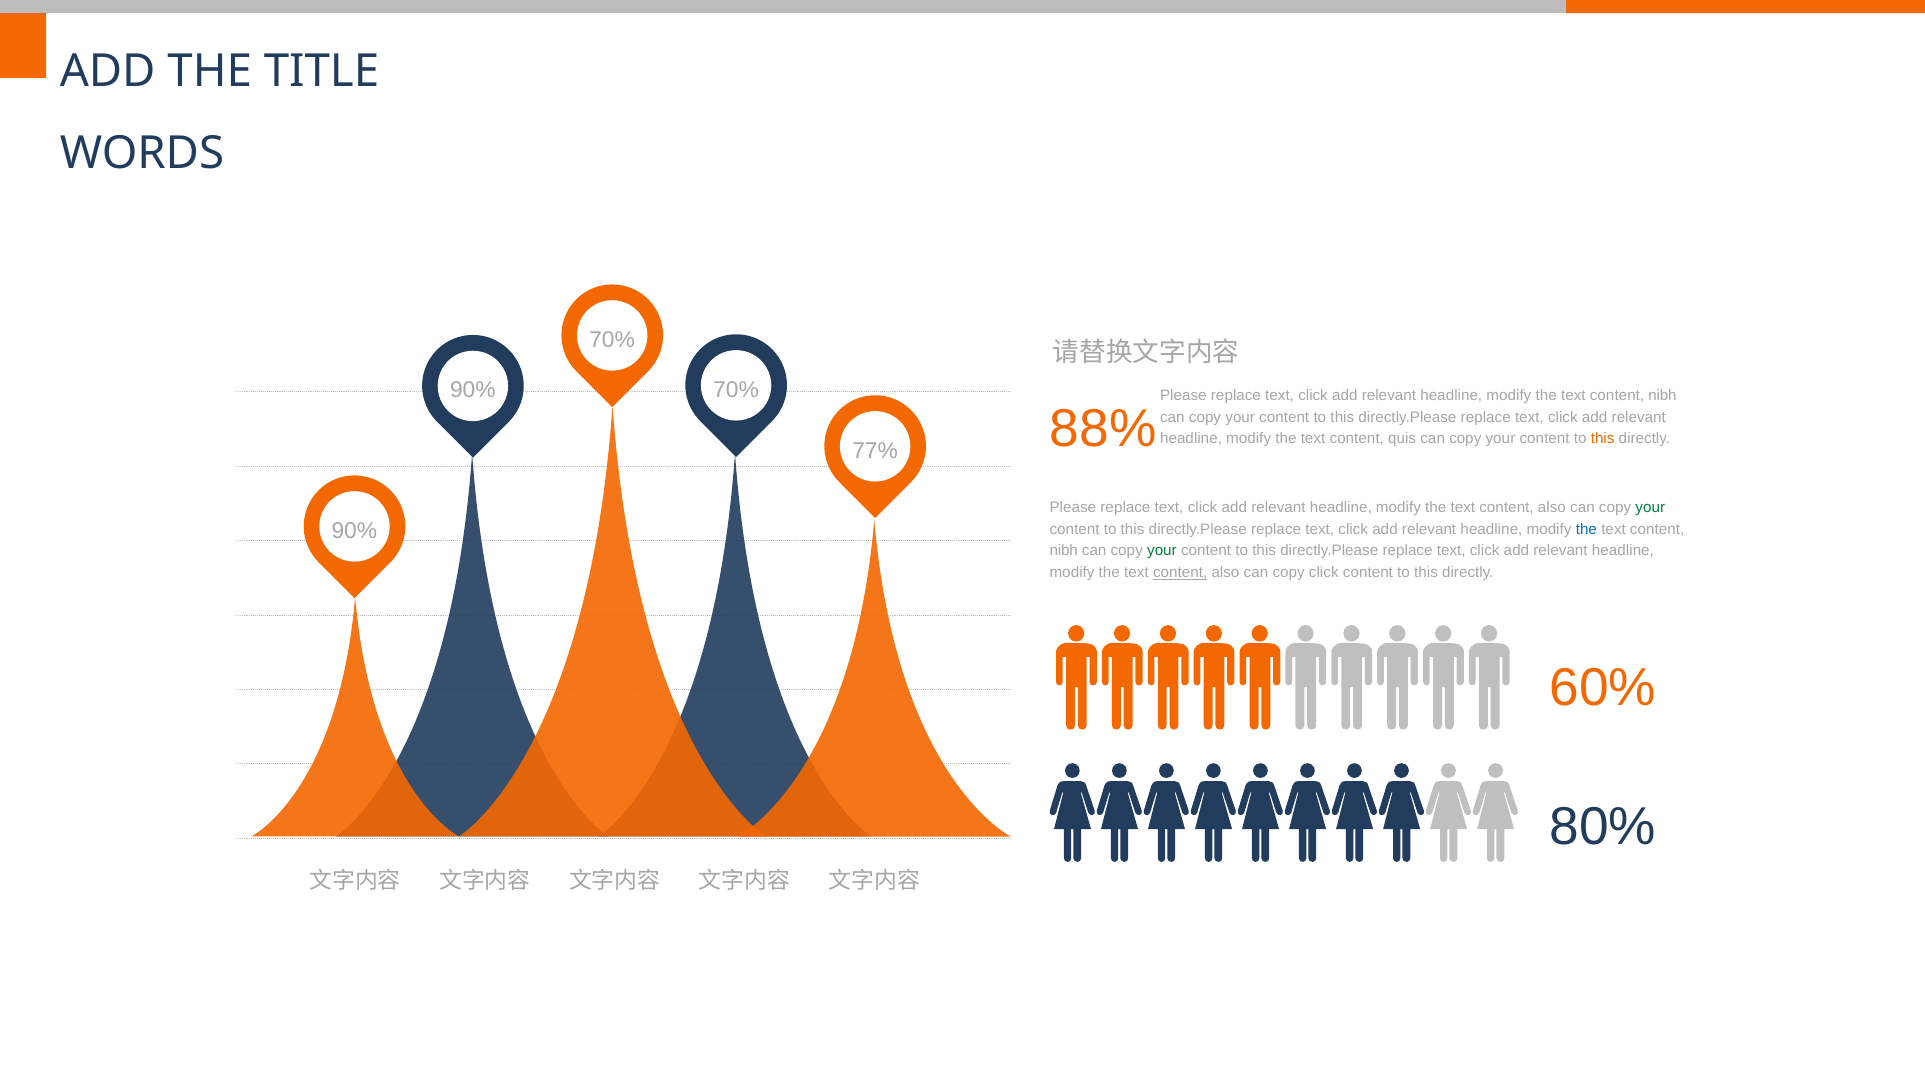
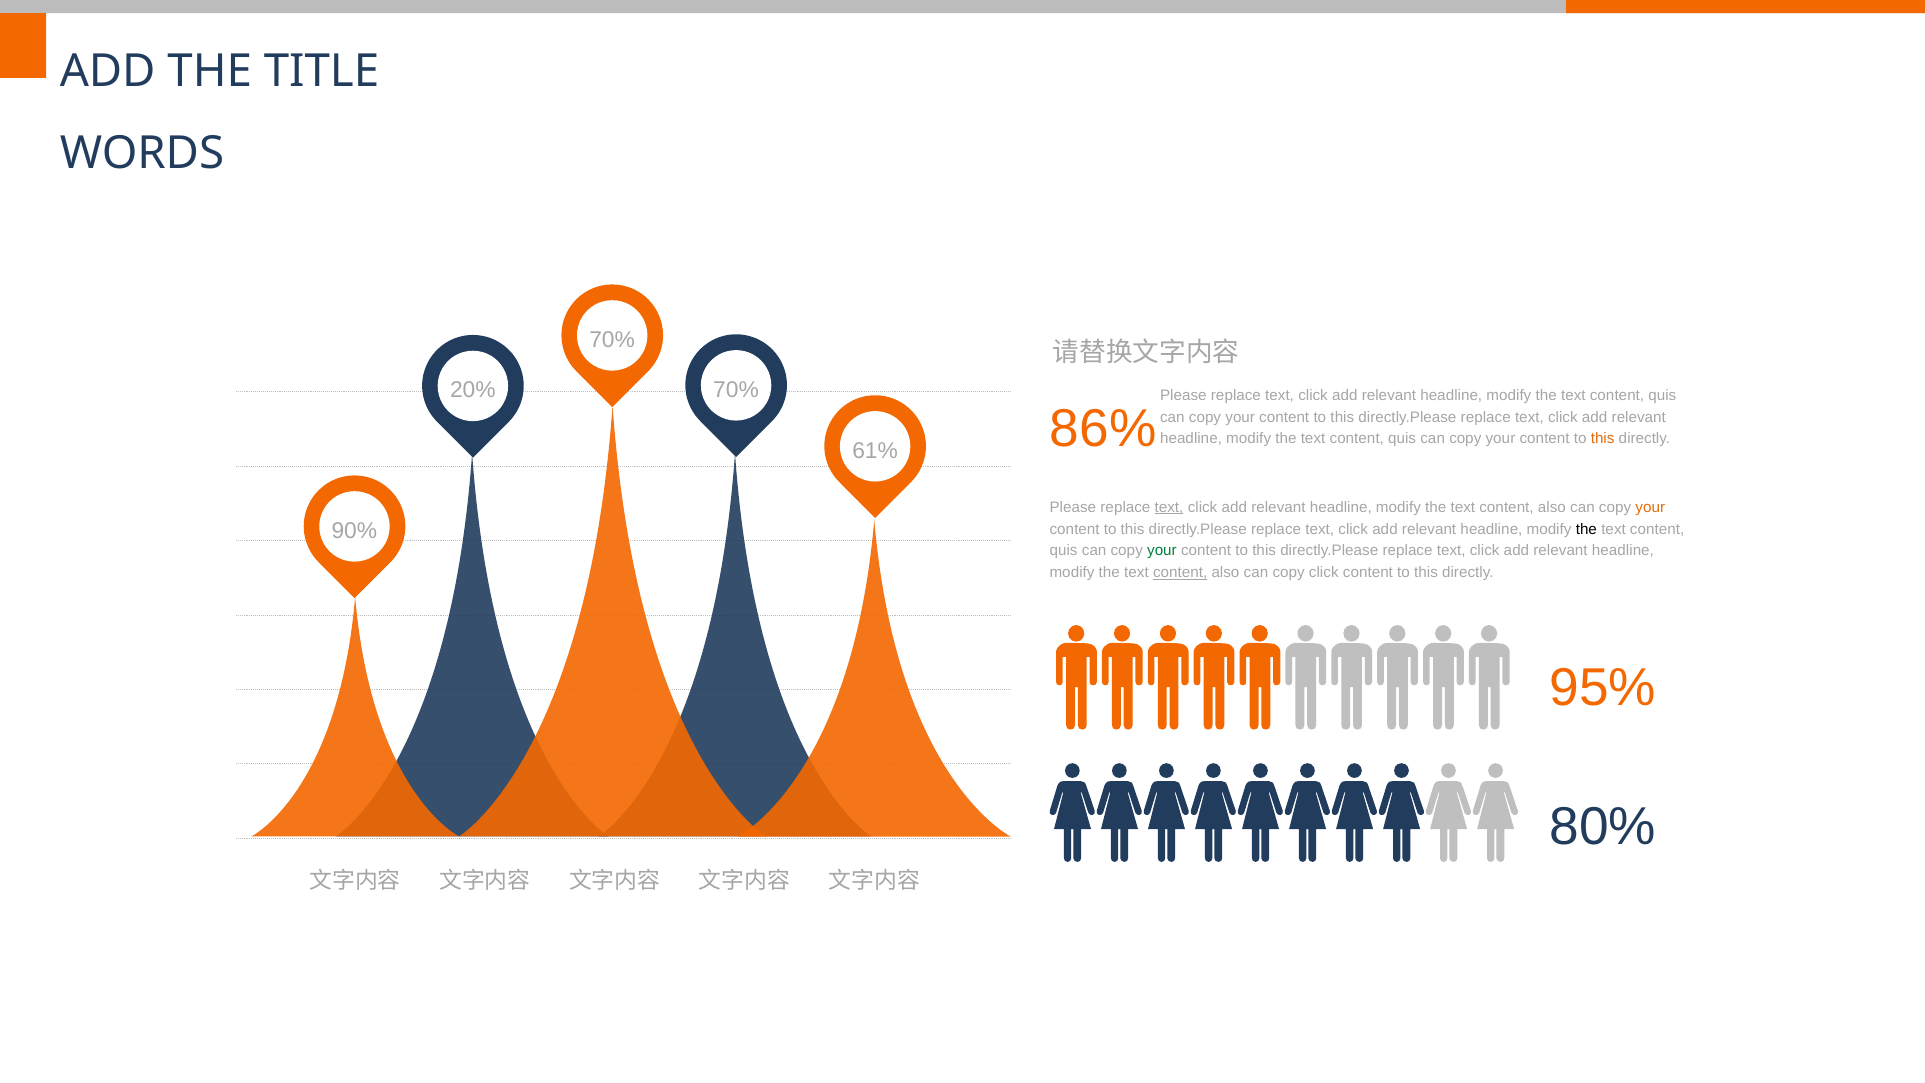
90%: 90% -> 20% (473, 390)
nibh: nibh -> quis (1662, 395)
88%: 88% -> 86% (1103, 428)
77%: 77% -> 61% (875, 450)
text underline: none -> present (1169, 507)
your colour: green -> orange (1650, 507)
the colour: blue -> black (1586, 529)
nibh: nibh -> quis (1064, 551)
60%: 60% -> 95% (1603, 687)
